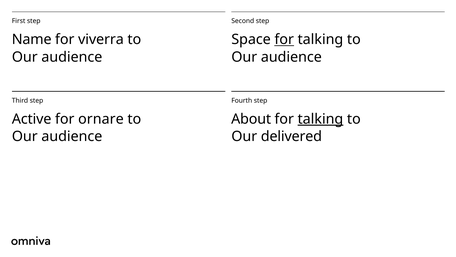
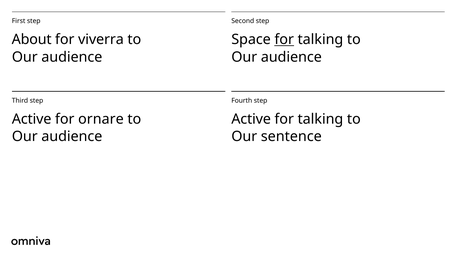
Name: Name -> About (32, 39)
About: About -> Active (251, 119)
talking underline: present -> none (320, 119)
delivered: delivered -> sentence (291, 136)
